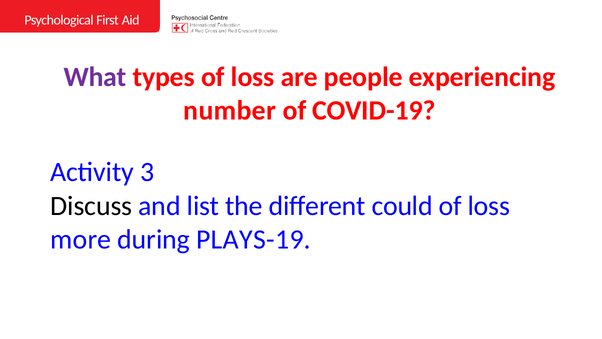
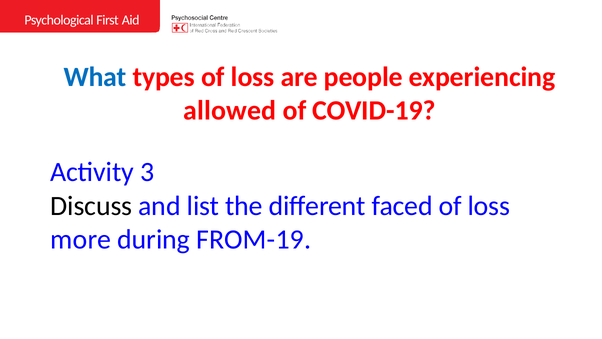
What colour: purple -> blue (95, 77)
number: number -> allowed (230, 111)
could: could -> faced (402, 206)
PLAYS-19: PLAYS-19 -> FROM-19 (254, 240)
